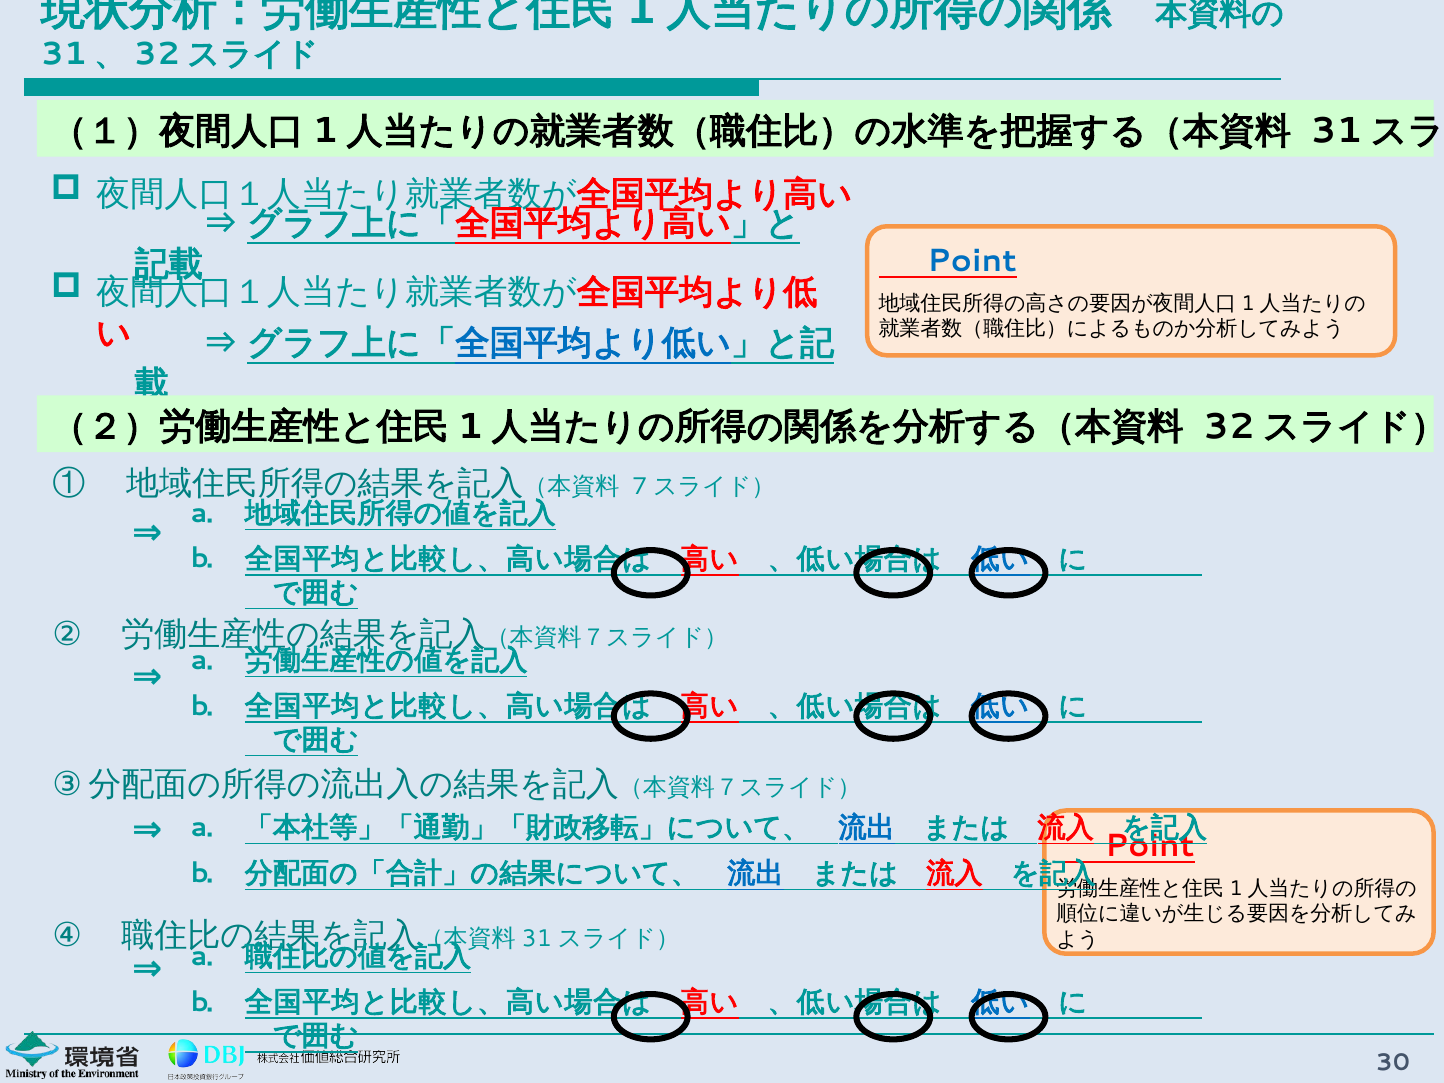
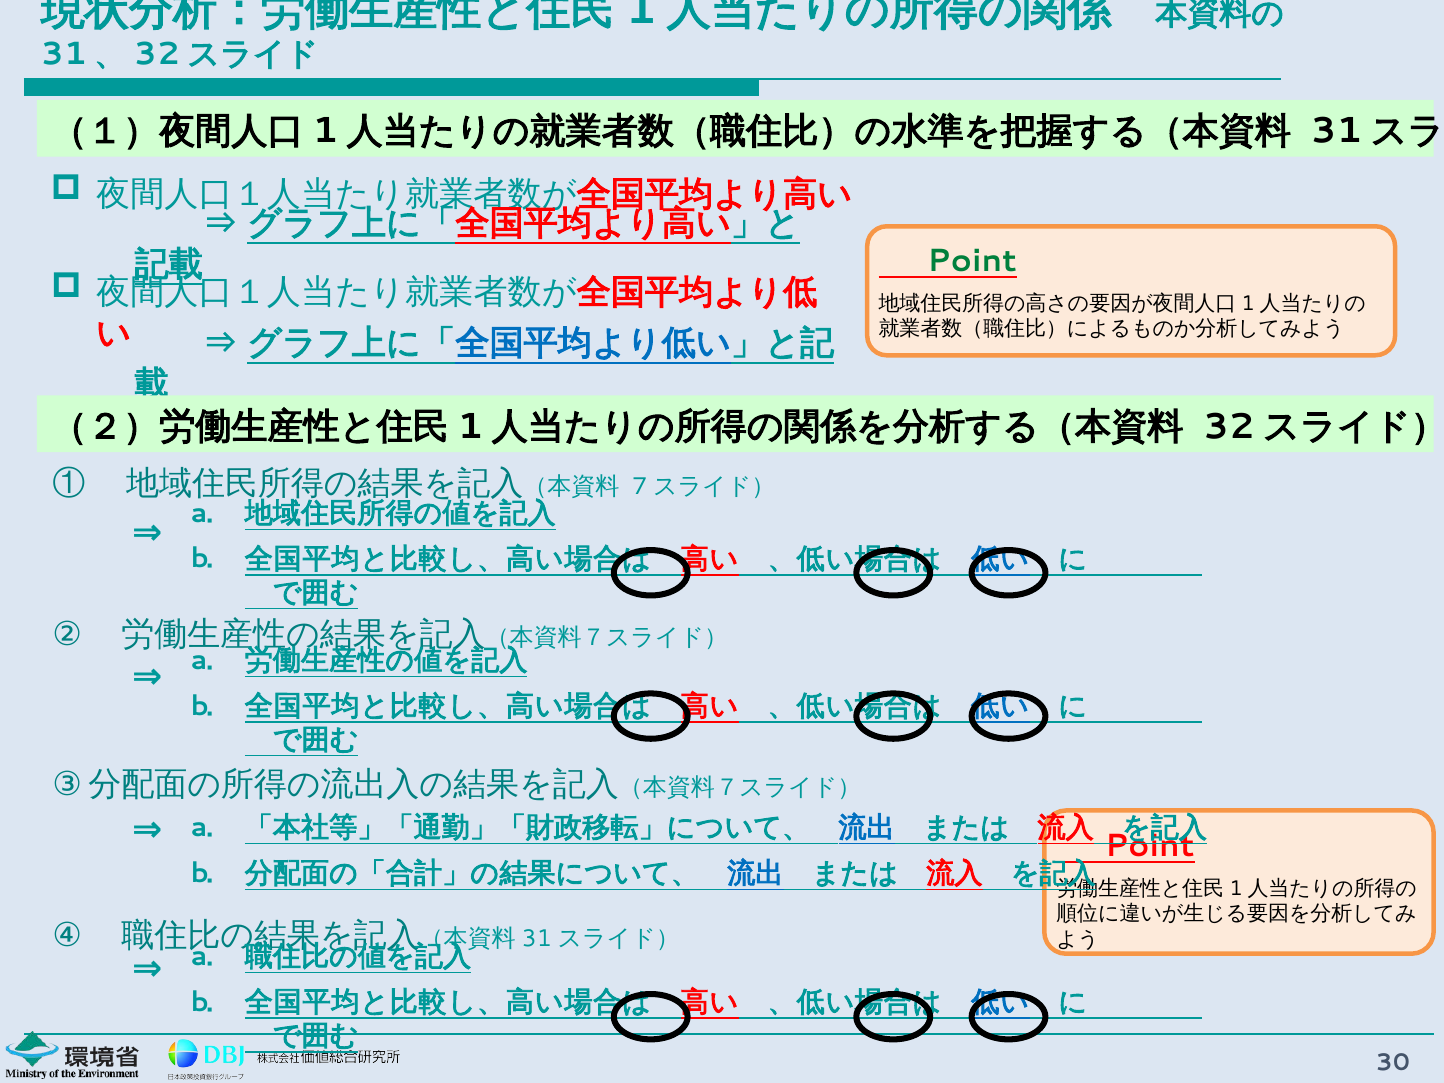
Point colour: blue -> green (972, 261)
